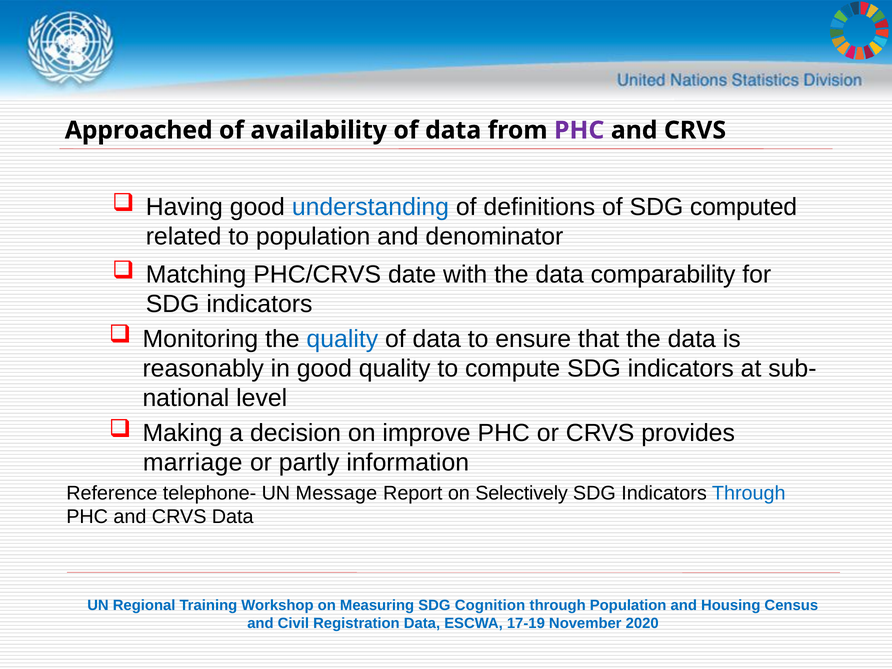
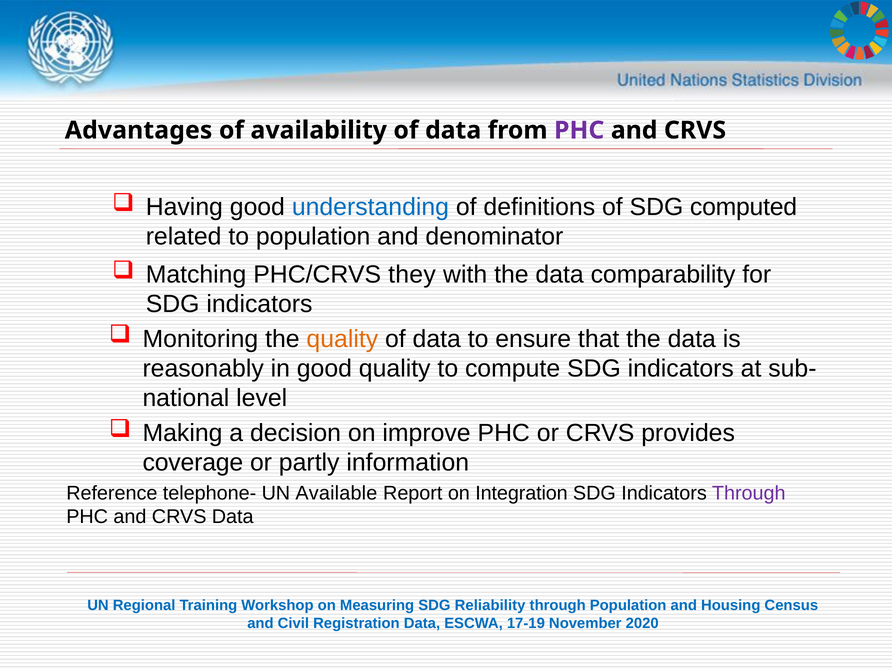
Approached: Approached -> Advantages (139, 130)
date: date -> they (412, 274)
quality colour: blue -> orange (342, 339)
marriage: marriage -> coverage (193, 463)
Message: Message -> Available (336, 493)
Selectively: Selectively -> Integration (522, 493)
Through colour: blue -> purple (749, 493)
Cognition: Cognition -> Reliability (490, 605)
